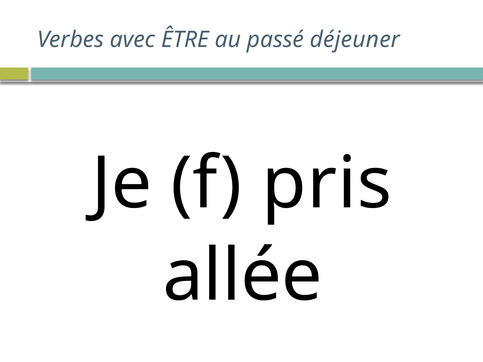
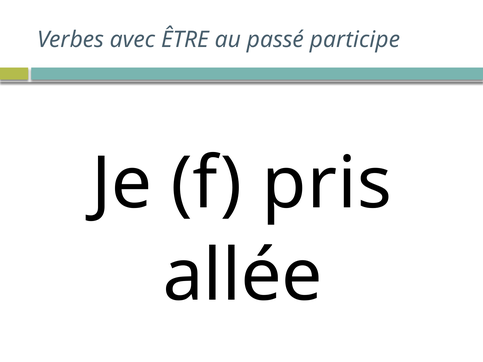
déjeuner: déjeuner -> participe (355, 40)
